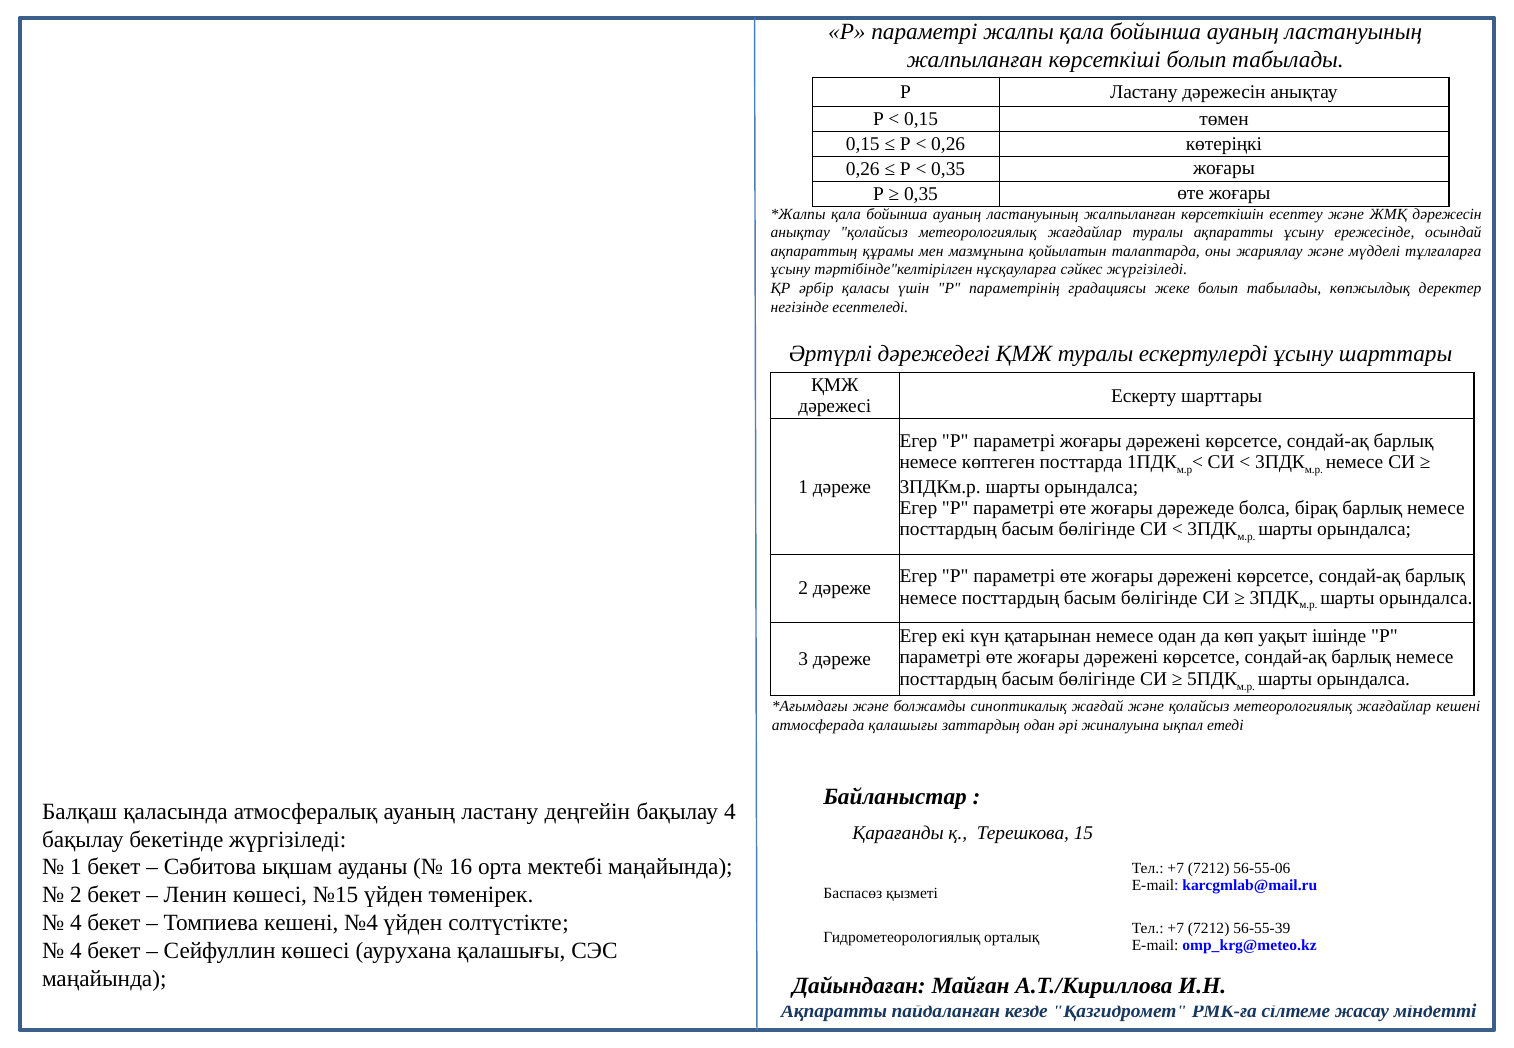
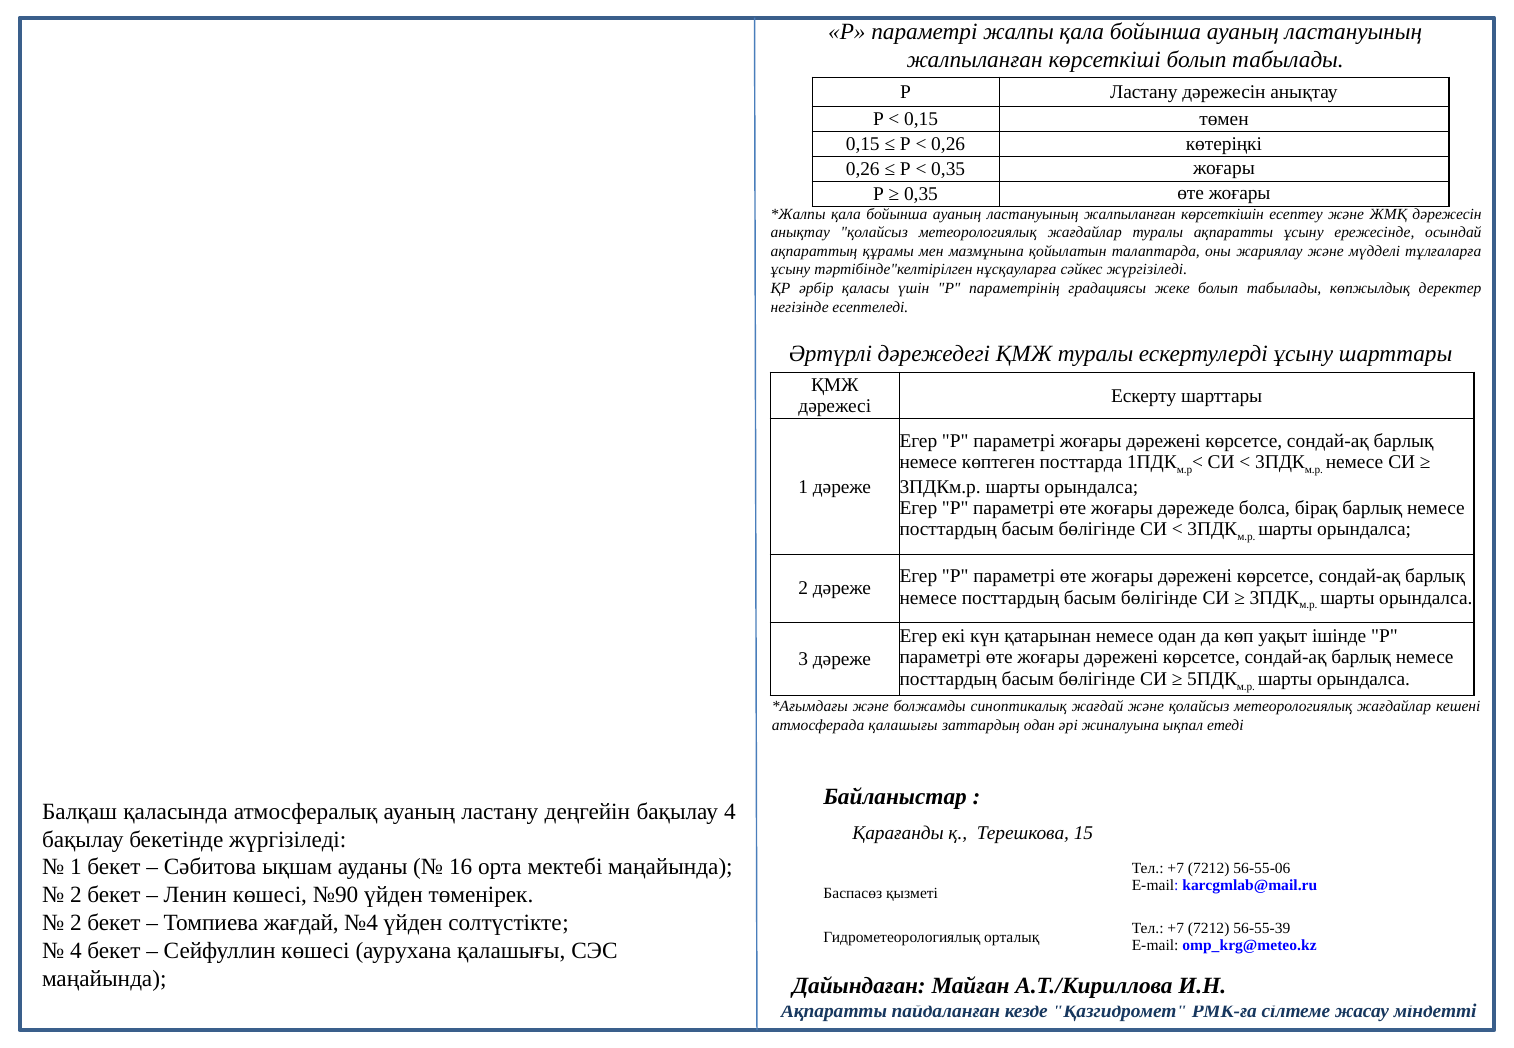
№15: №15 -> №90 (336, 895)
4: 4 -> 2 (76, 923)
Томпиева кешені: кешені -> жағдай (301, 923)
